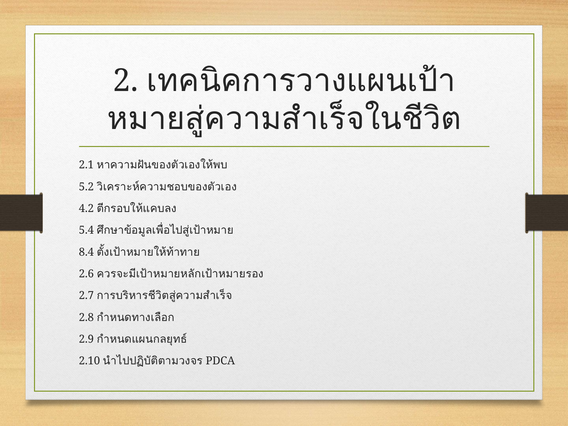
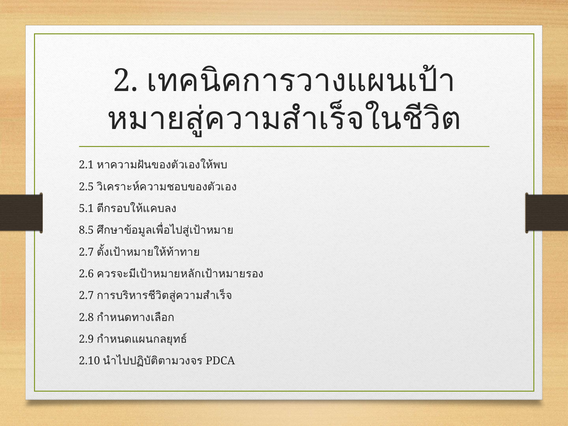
5.2: 5.2 -> 2.5 (86, 187)
4.2: 4.2 -> 5.1 (86, 208)
5.4: 5.4 -> 8.5 (86, 230)
8.4: 8.4 -> 2.7 (86, 252)
